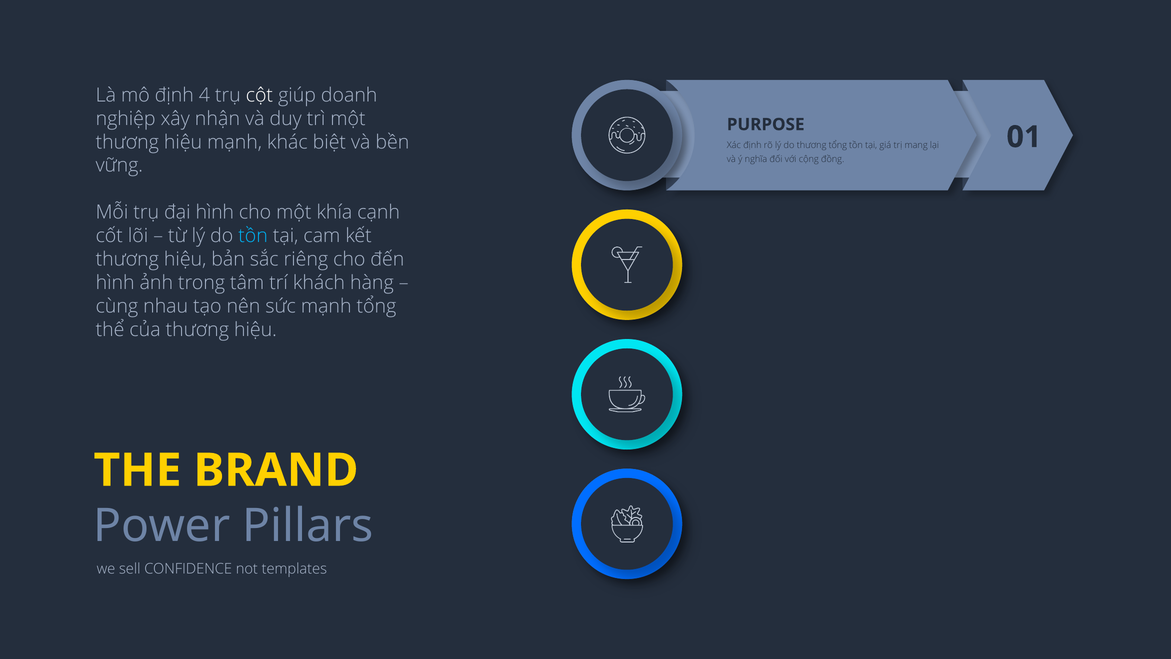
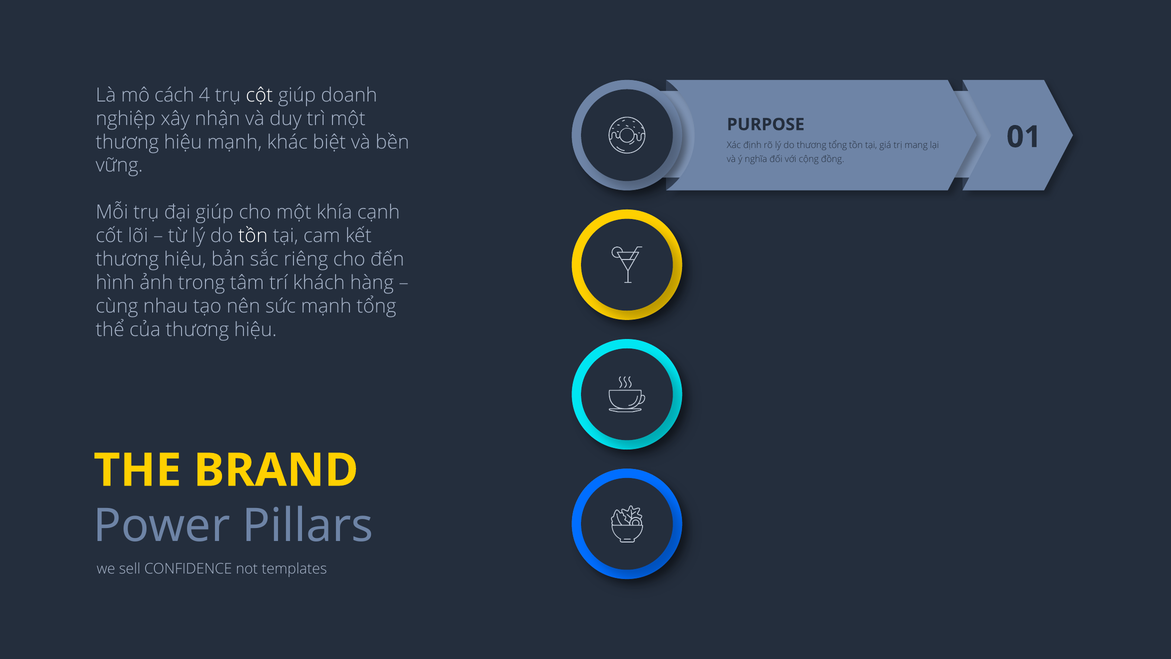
mô định: định -> cách (174, 95)
đại hình: hình -> giúp (215, 212)
tồn colour: light blue -> white (253, 236)
